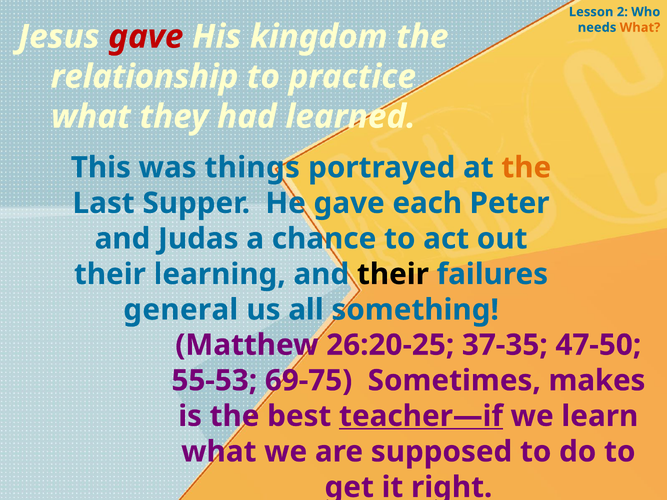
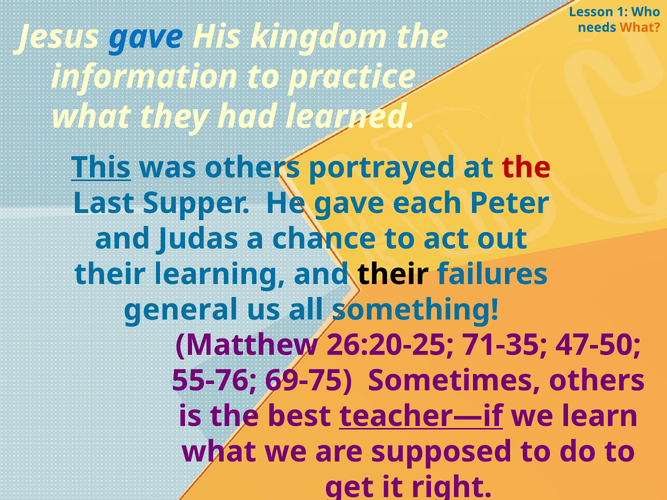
2: 2 -> 1 (622, 12)
gave colour: red -> blue (146, 37)
relationship: relationship -> information (144, 77)
This underline: none -> present (101, 168)
was things: things -> others (252, 168)
the colour: orange -> red (526, 168)
37-35: 37-35 -> 71-35 (505, 345)
55-53: 55-53 -> 55-76 (214, 381)
Sometimes makes: makes -> others (597, 381)
